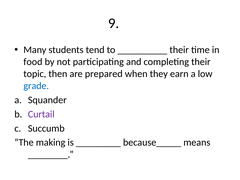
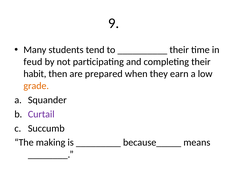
food: food -> feud (33, 62)
topic: topic -> habit (35, 74)
grade colour: blue -> orange (36, 86)
